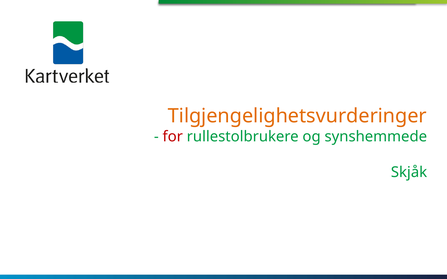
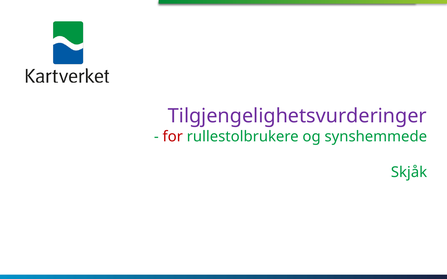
Tilgjengelighetsvurderinger colour: orange -> purple (297, 116)
